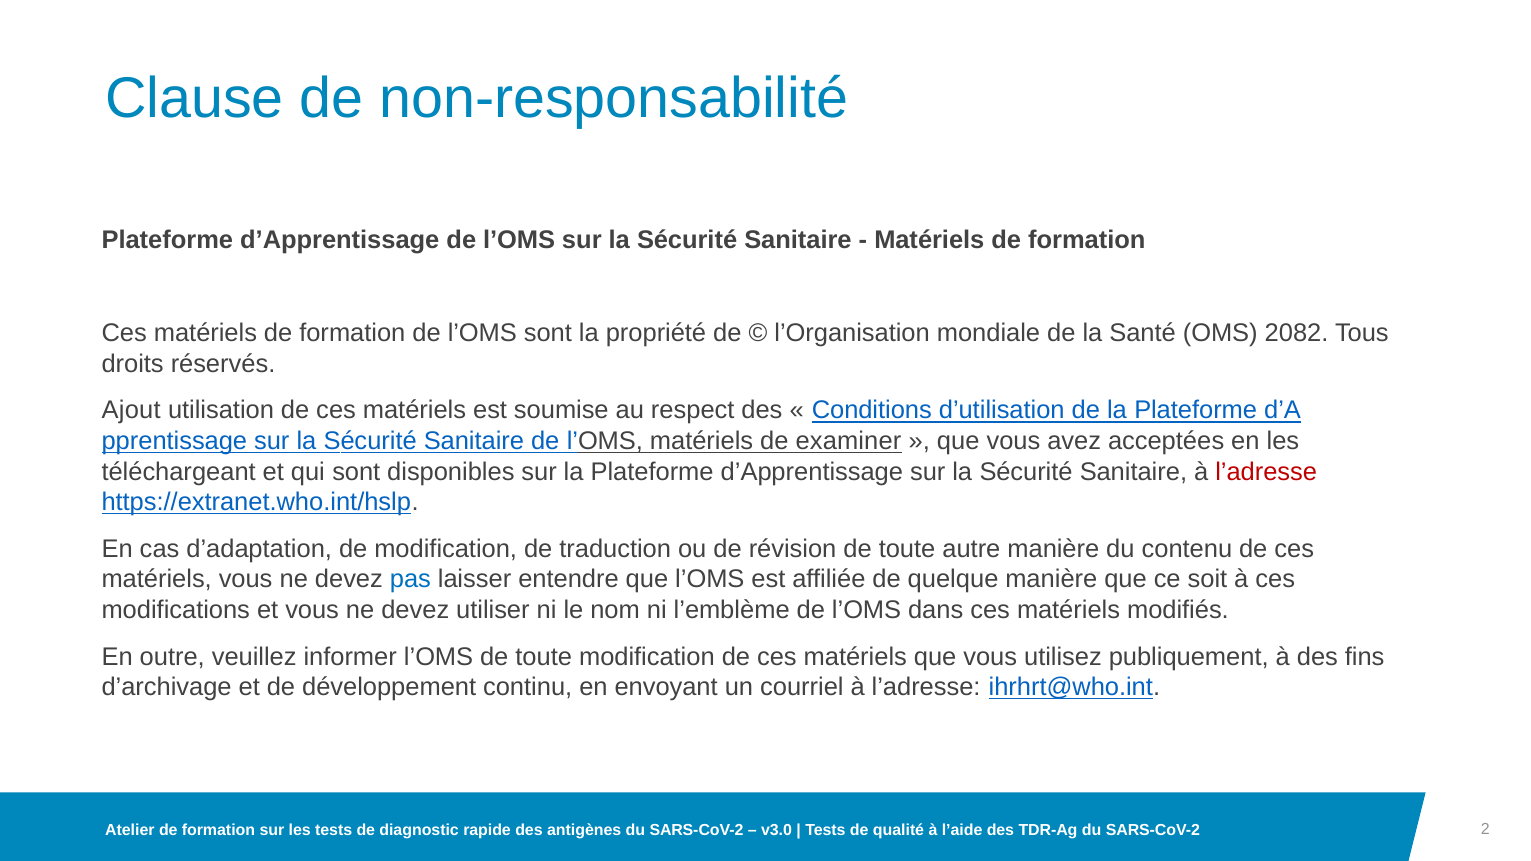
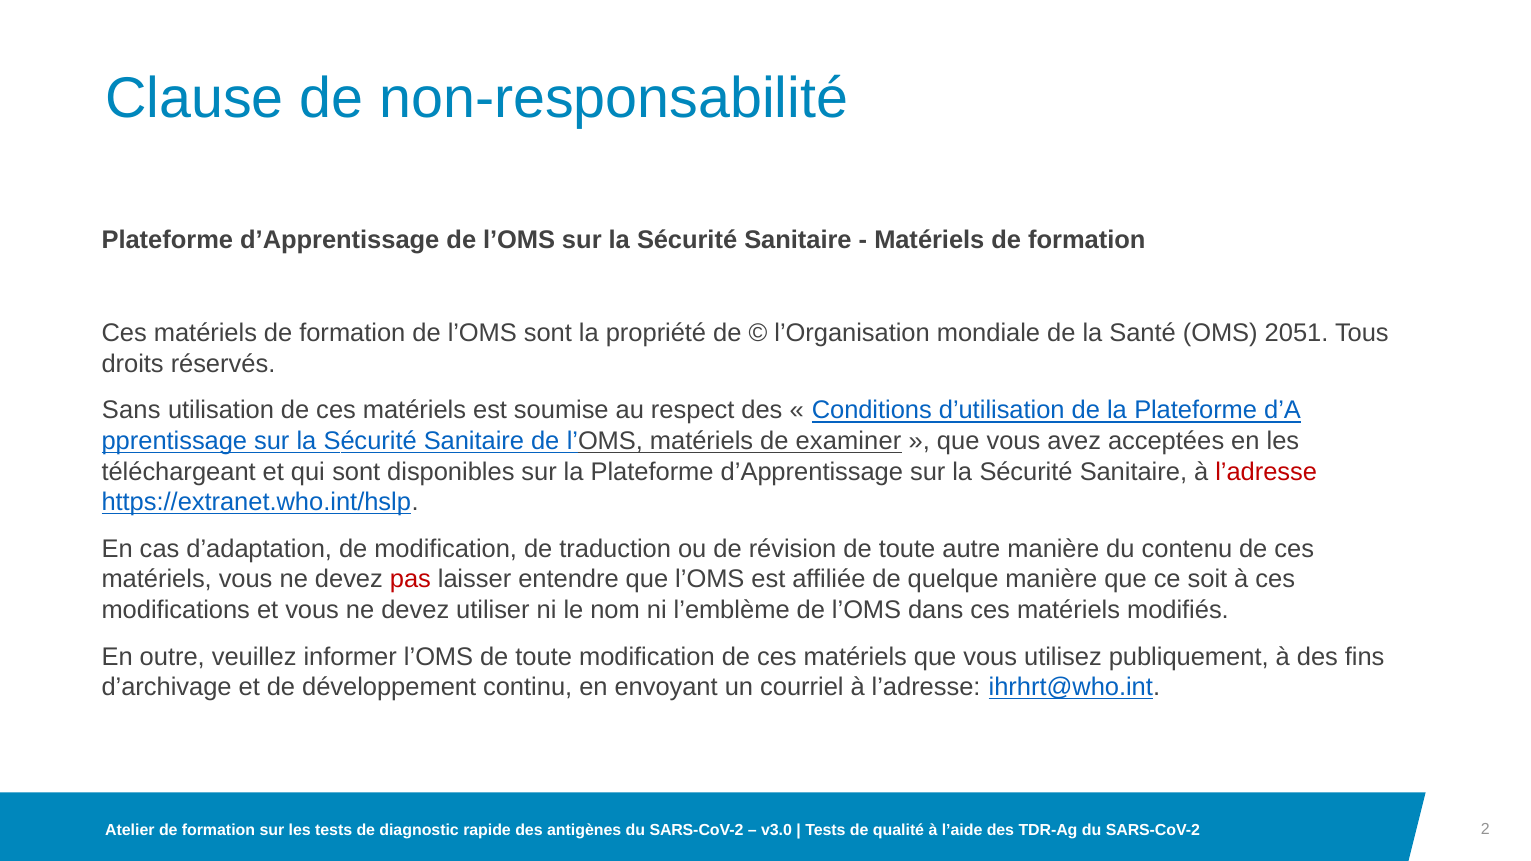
2082: 2082 -> 2051 (1297, 333)
Ajout: Ajout -> Sans (131, 411)
pas colour: blue -> red (410, 580)
